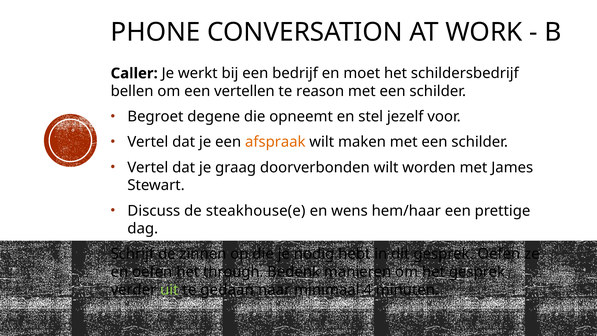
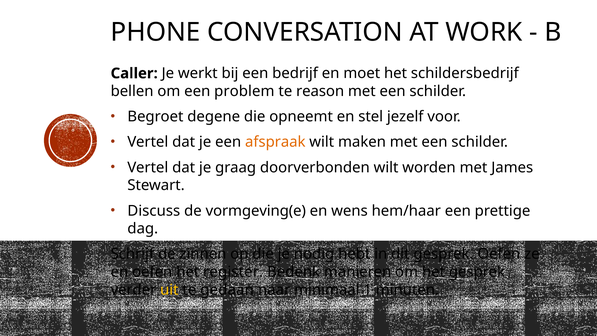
vertellen: vertellen -> problem (244, 91)
steakhouse(e: steakhouse(e -> vormgeving(e (256, 211)
through: through -> register (233, 272)
uit colour: light green -> yellow (169, 290)
4: 4 -> 1 (368, 290)
